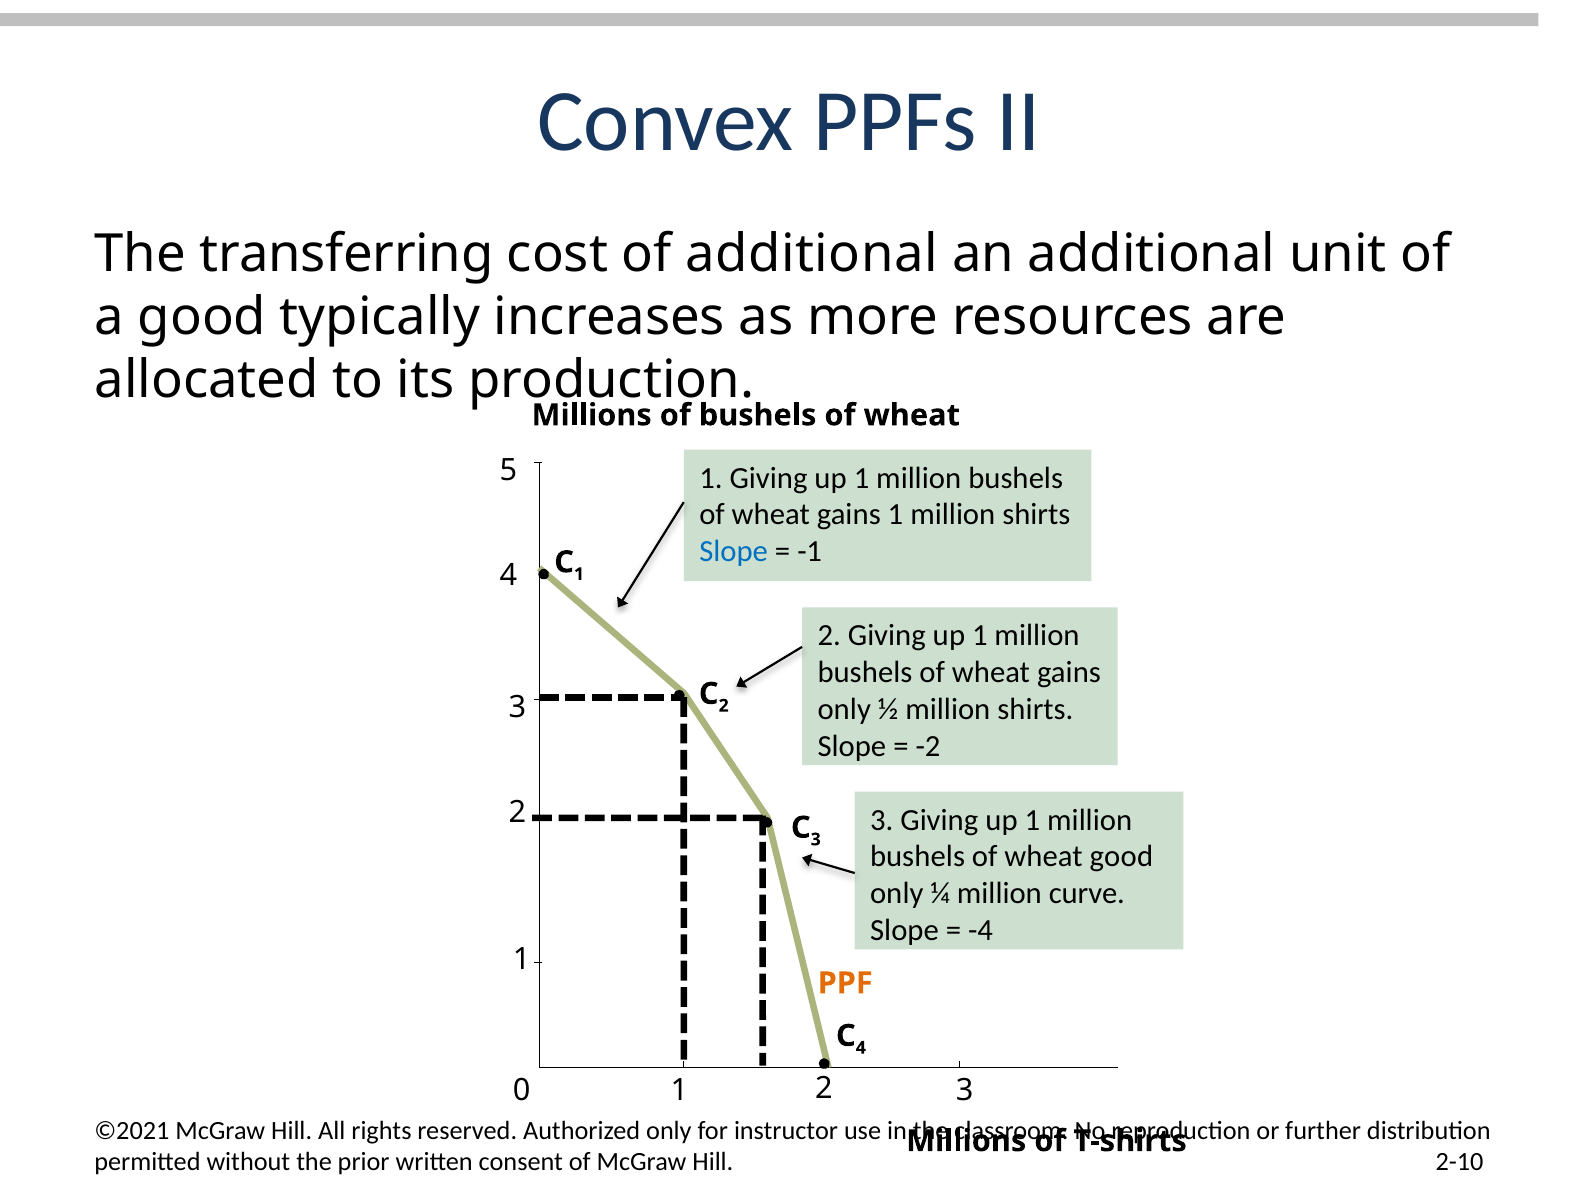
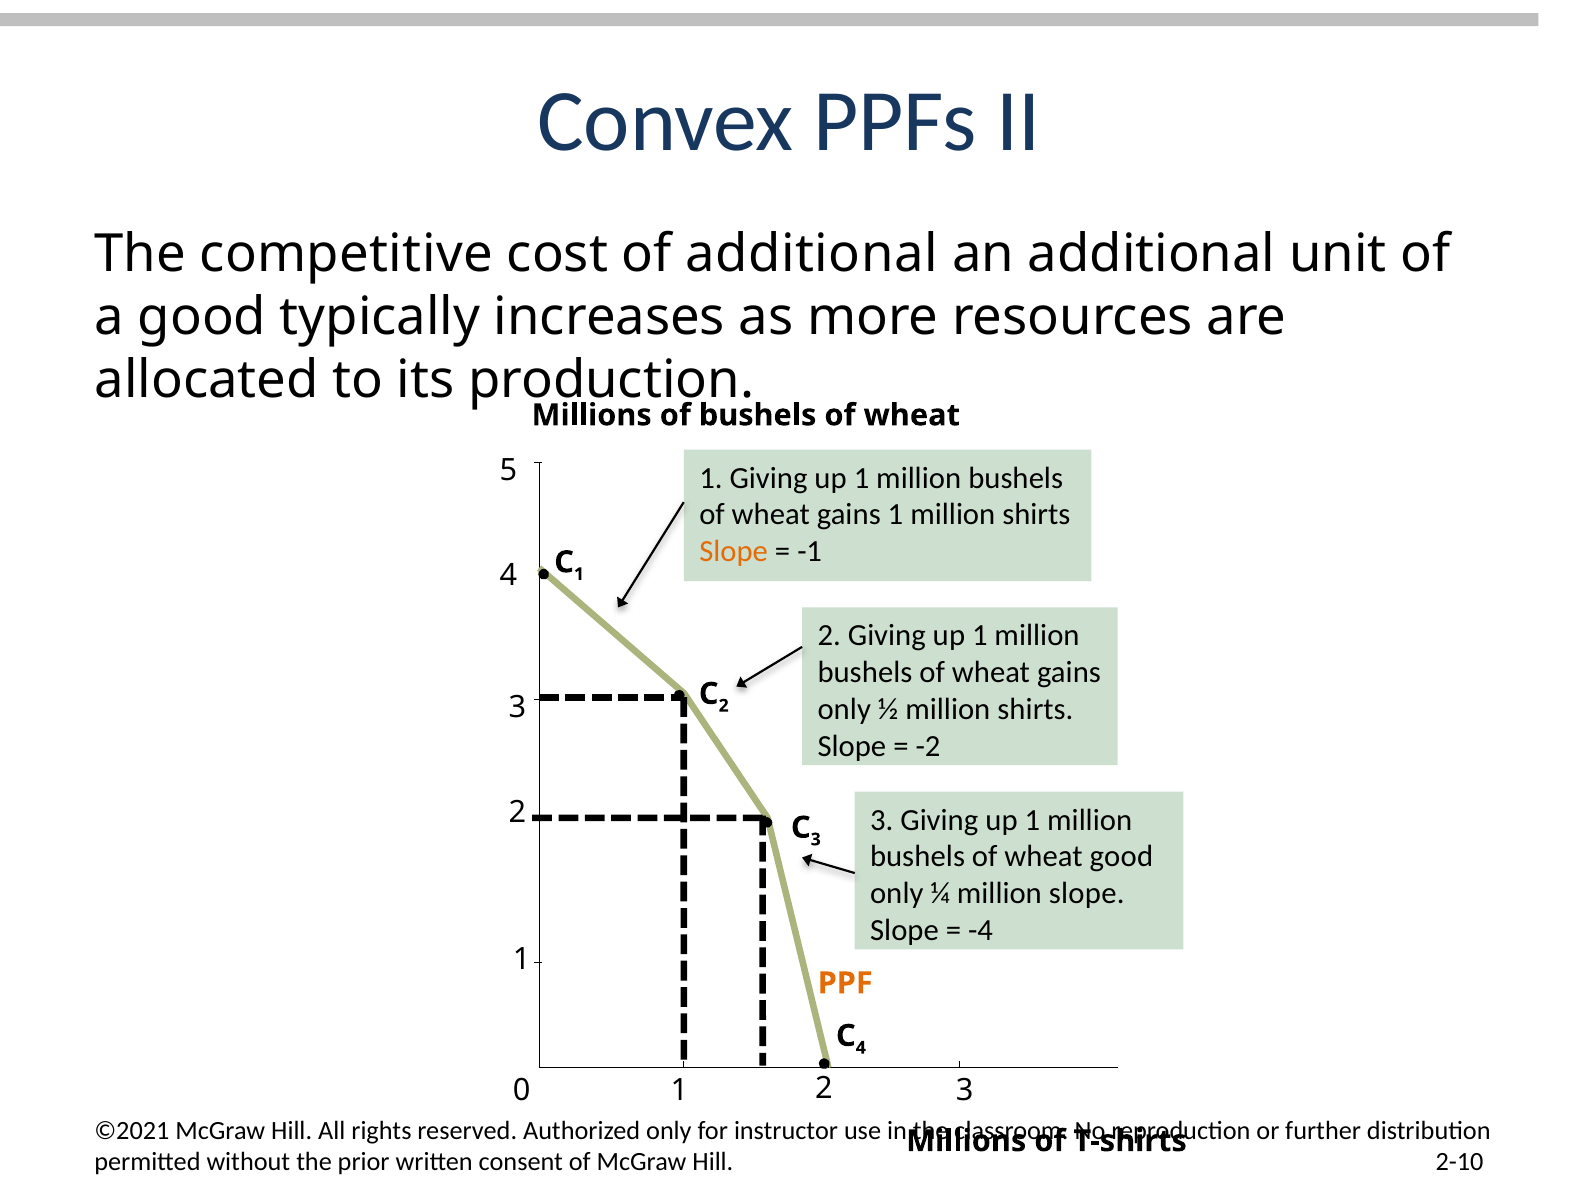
transferring: transferring -> competitive (346, 254)
Slope colour: blue -> orange (734, 551)
million curve: curve -> slope (1087, 893)
